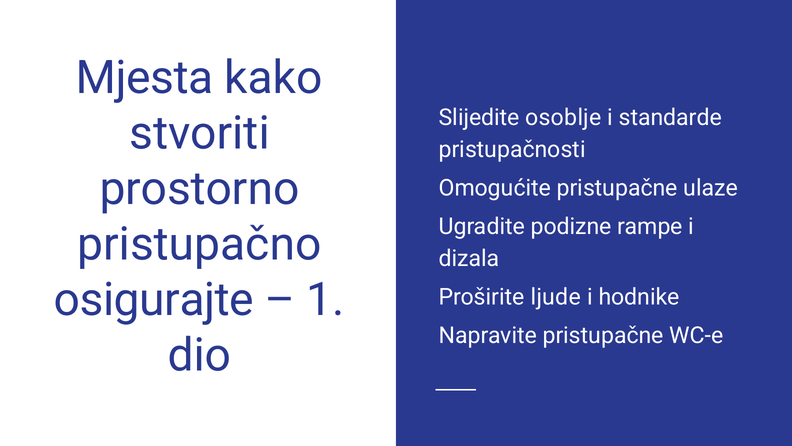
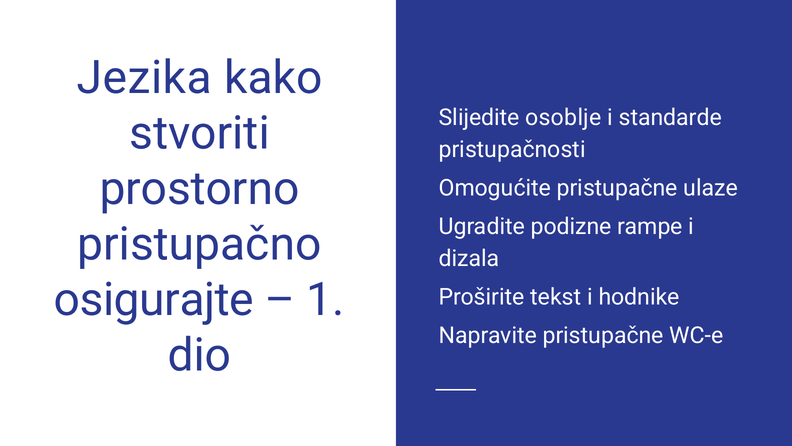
Mjesta: Mjesta -> Jezika (144, 78)
ljude: ljude -> tekst (556, 297)
